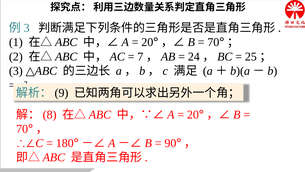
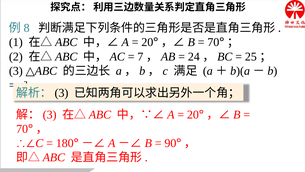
3: 3 -> 8 (27, 28)
9: 9 -> 3 (61, 93)
8: 8 -> 3 (50, 114)
